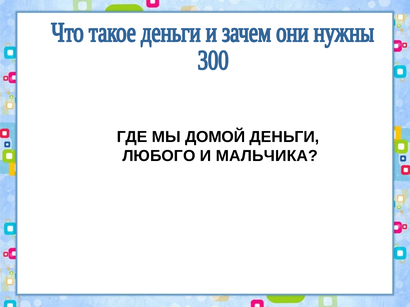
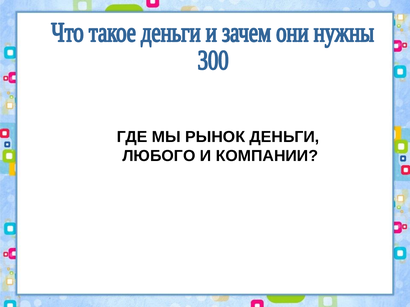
ДОМОЙ: ДОМОЙ -> РЫНОК (215, 137)
МАЛЬЧИКА: МАЛЬЧИКА -> КОМПАНИИ (267, 156)
